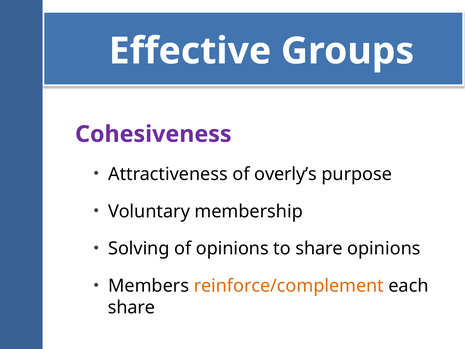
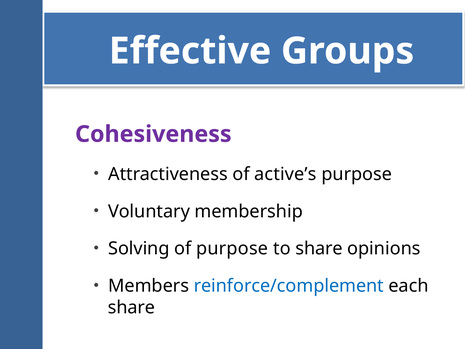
overly’s: overly’s -> active’s (285, 174)
of opinions: opinions -> purpose (232, 248)
reinforce/complement colour: orange -> blue (289, 286)
